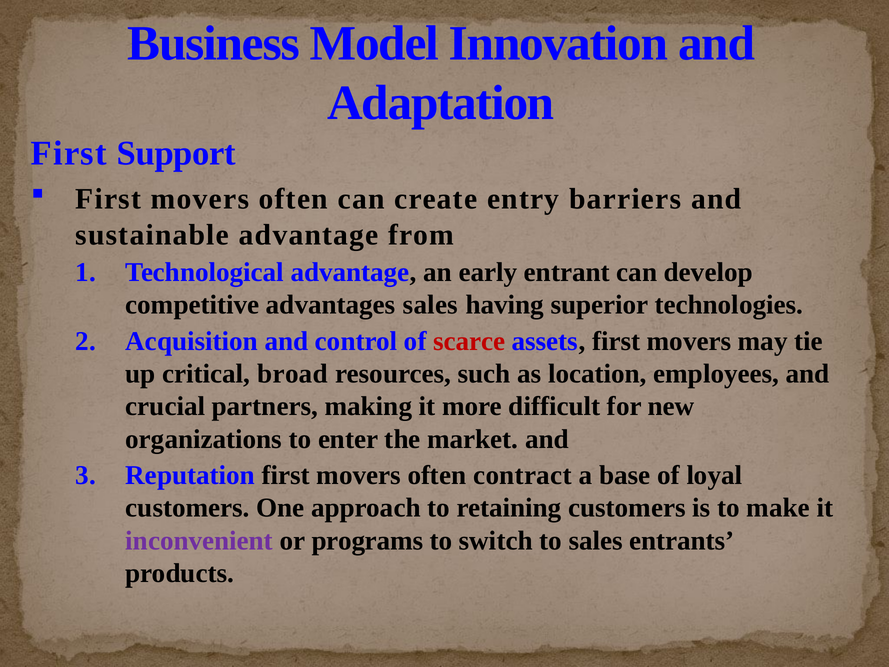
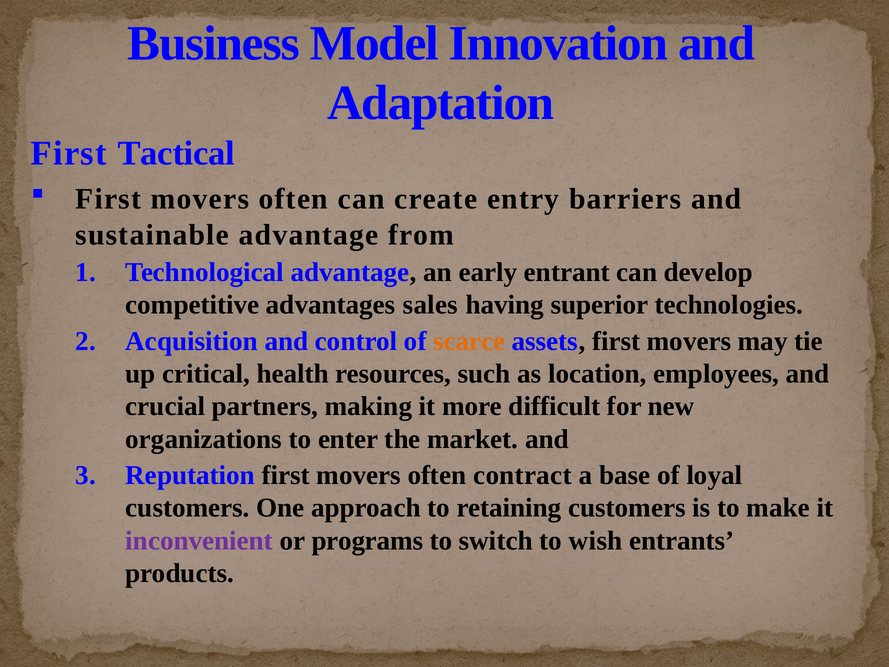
Support: Support -> Tactical (176, 153)
scarce colour: red -> orange (469, 341)
broad: broad -> health (293, 374)
to sales: sales -> wish (596, 540)
